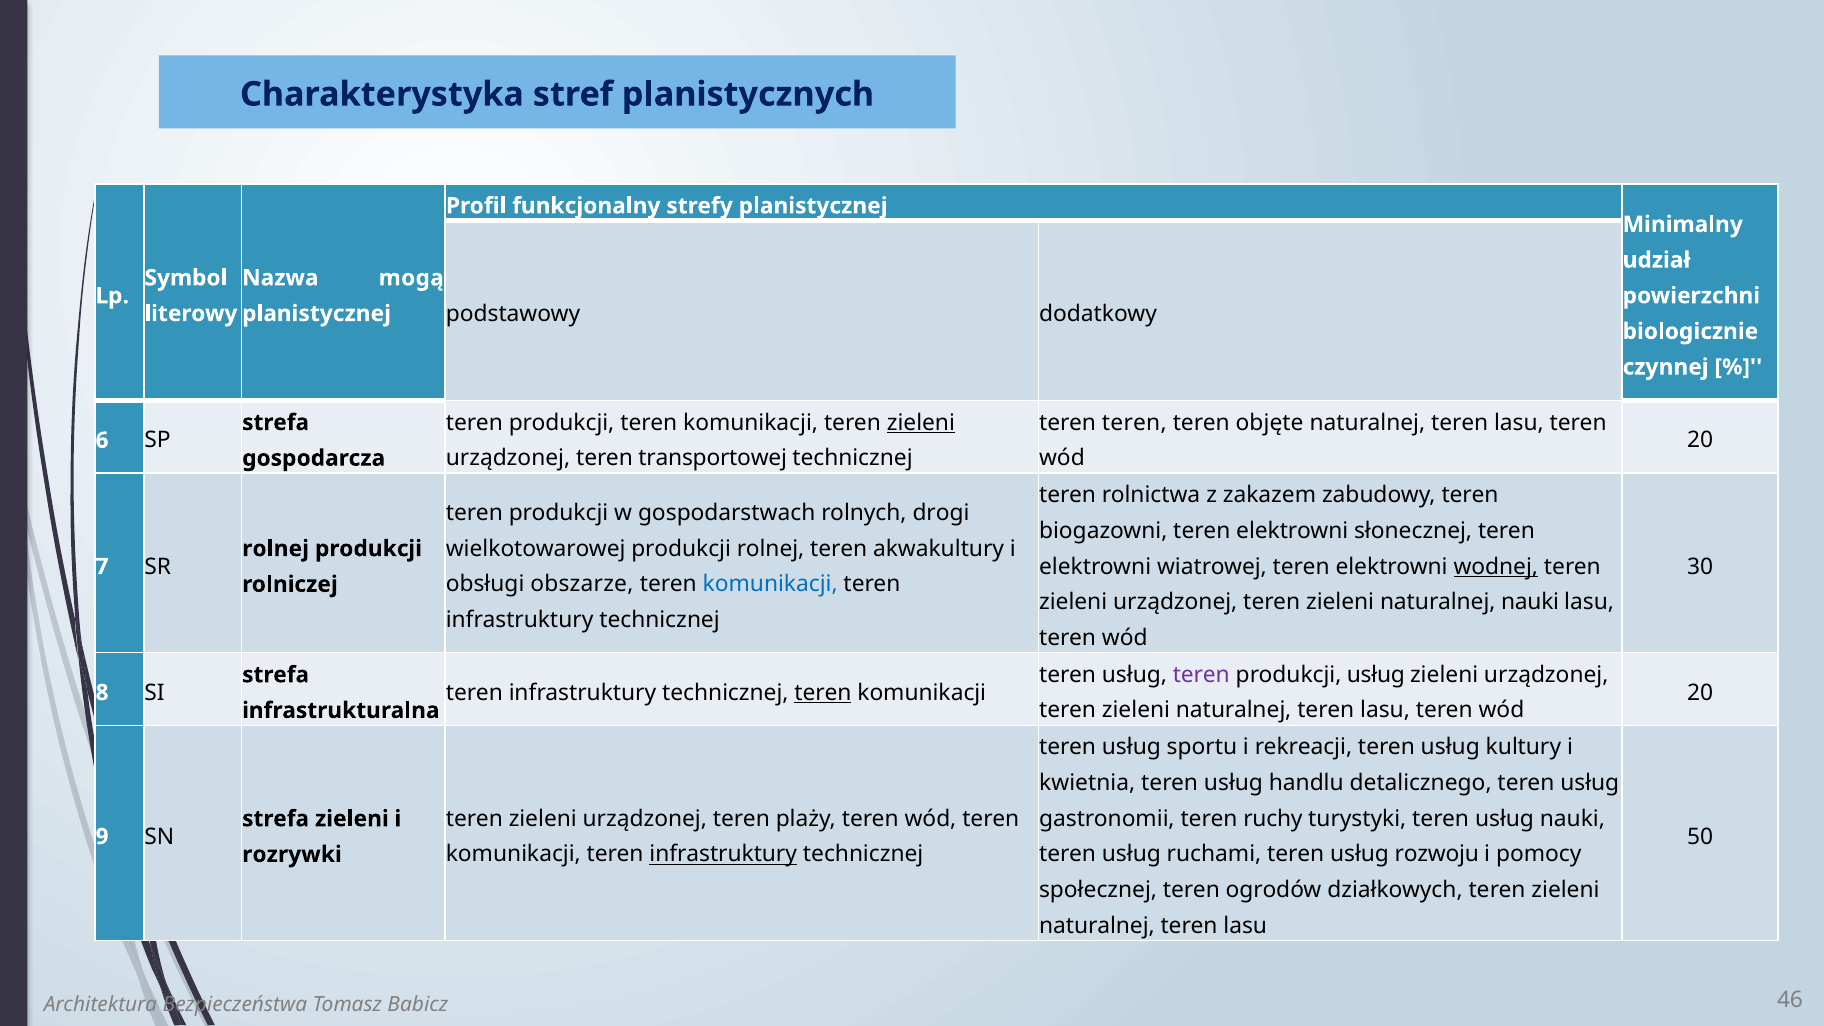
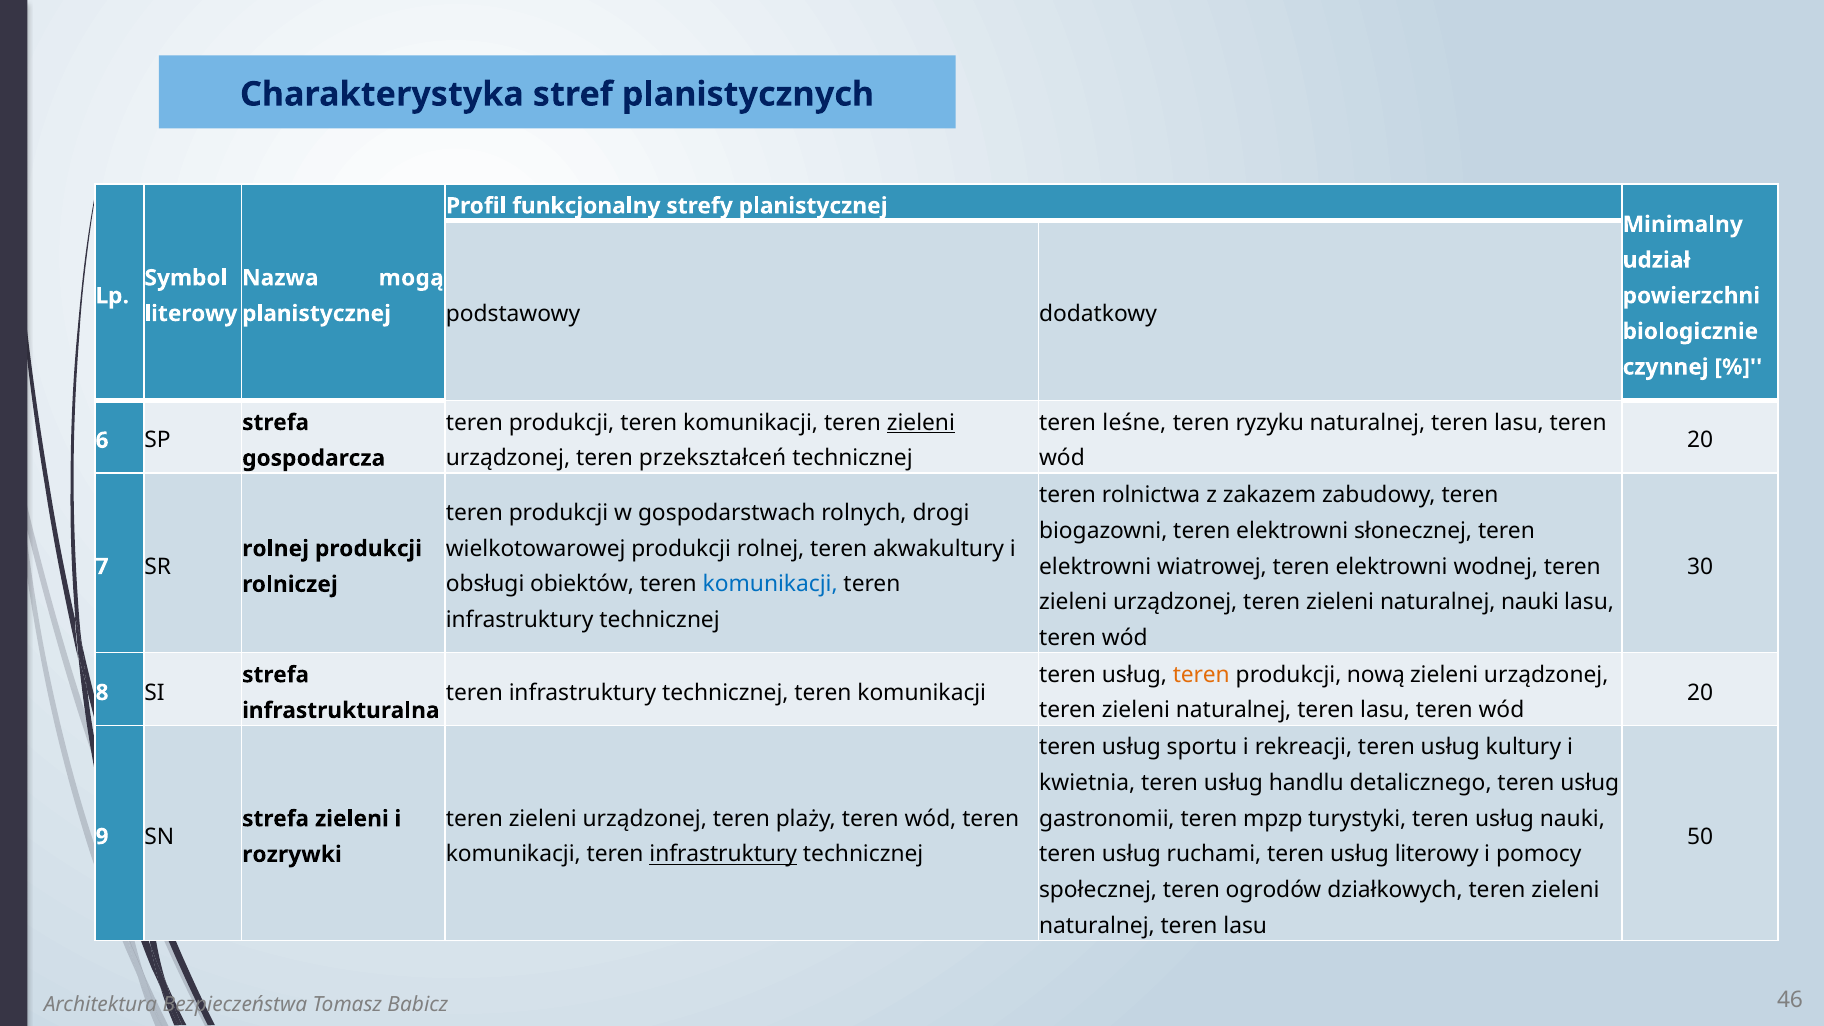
teren: teren -> leśne (1134, 423)
objęte: objęte -> ryzyku (1270, 423)
transportowej: transportowej -> przekształceń (713, 458)
wodnej underline: present -> none (1496, 566)
obszarze: obszarze -> obiektów (582, 584)
teren colour: purple -> orange (1201, 675)
produkcji usług: usług -> nową (1376, 675)
teren underline: present -> none (823, 693)
ruchy: ruchy -> mpzp (1273, 819)
usług rozwoju: rozwoju -> literowy (1437, 854)
